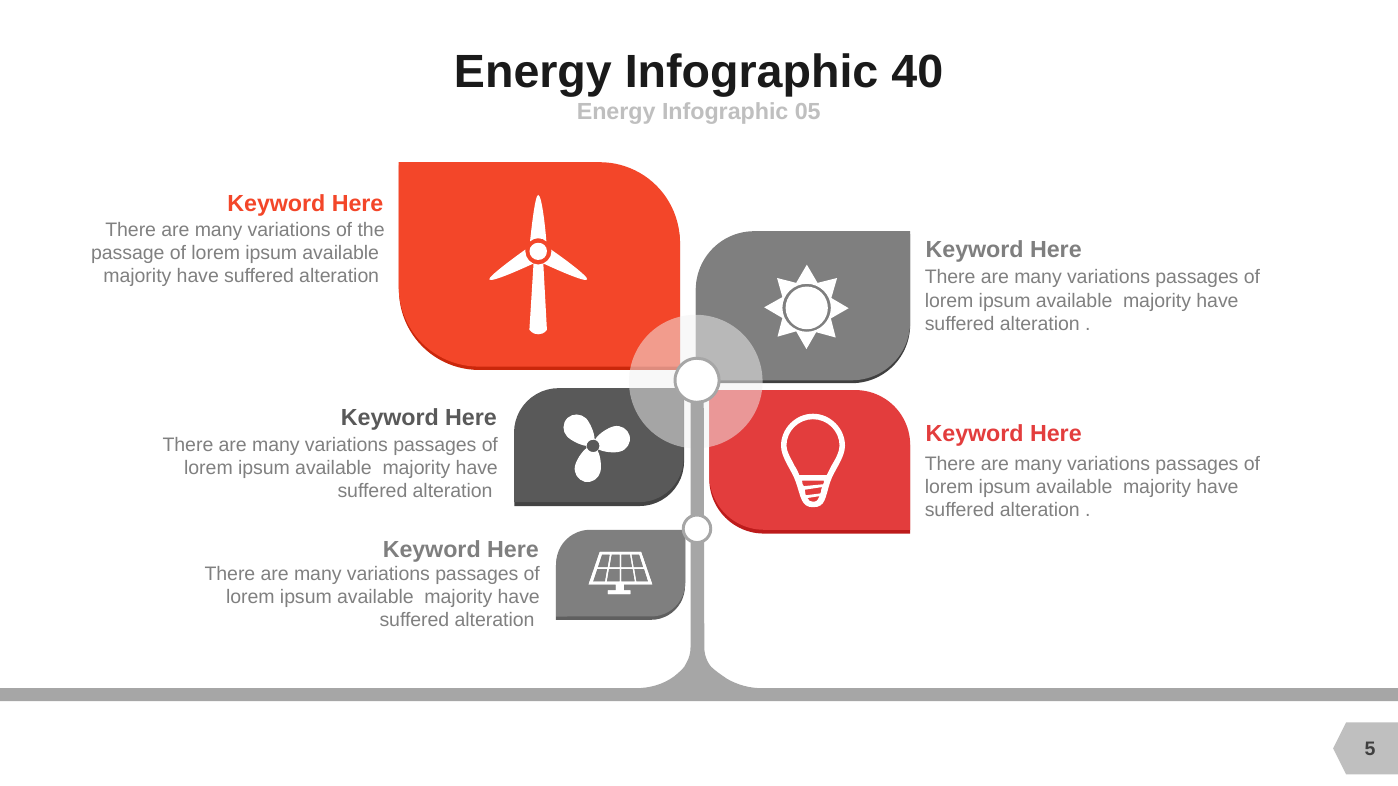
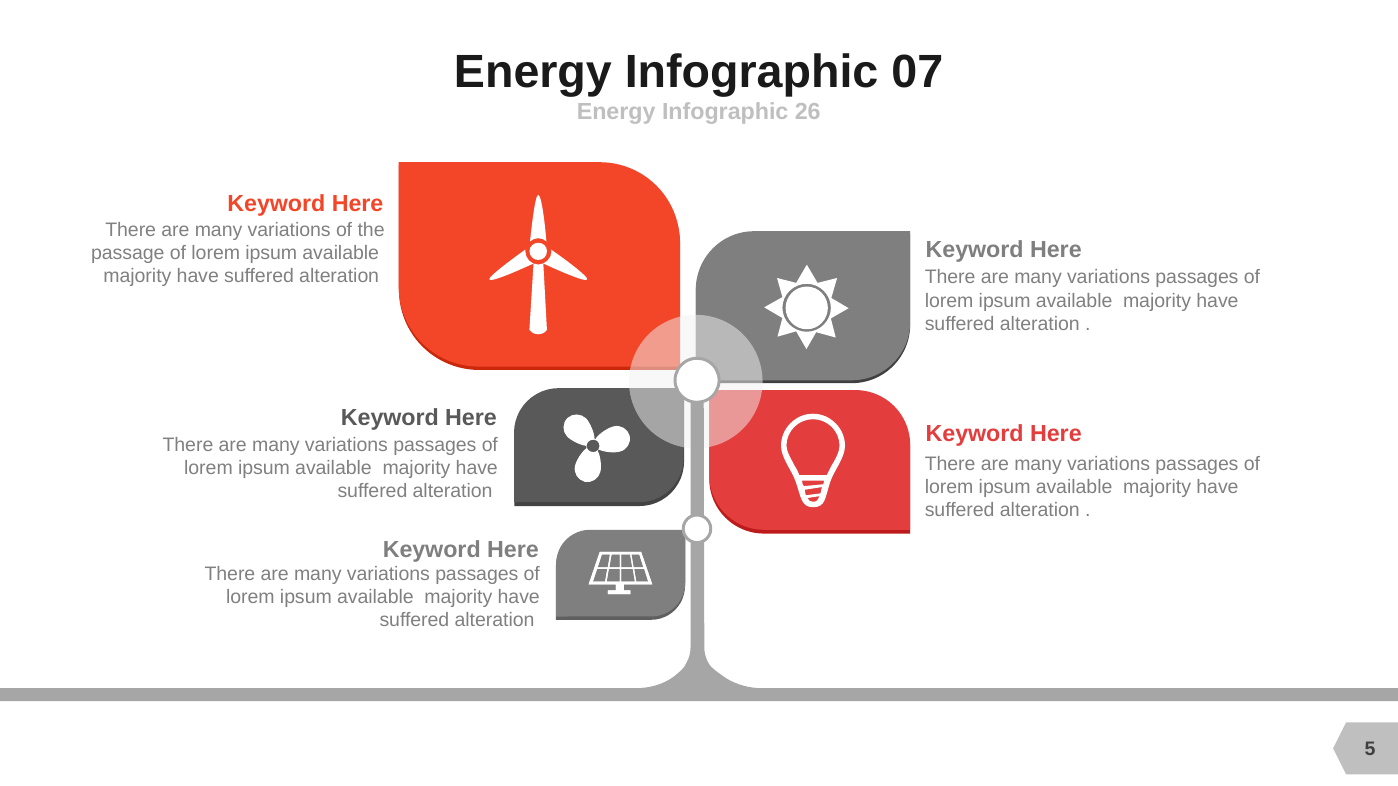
40: 40 -> 07 (917, 72)
05: 05 -> 26 (808, 112)
